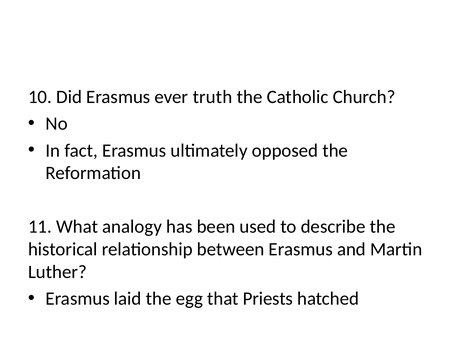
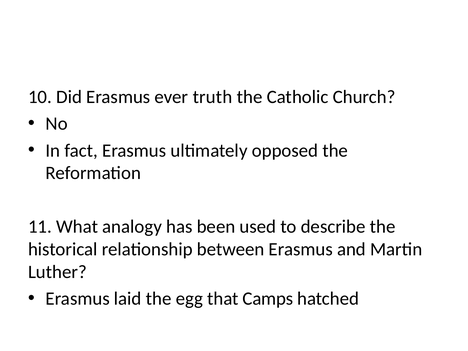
Priests: Priests -> Camps (268, 299)
